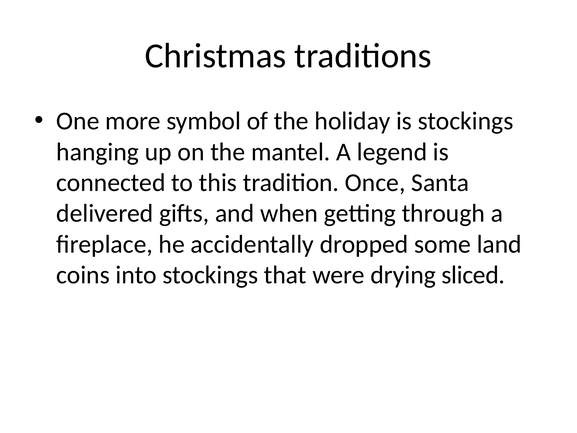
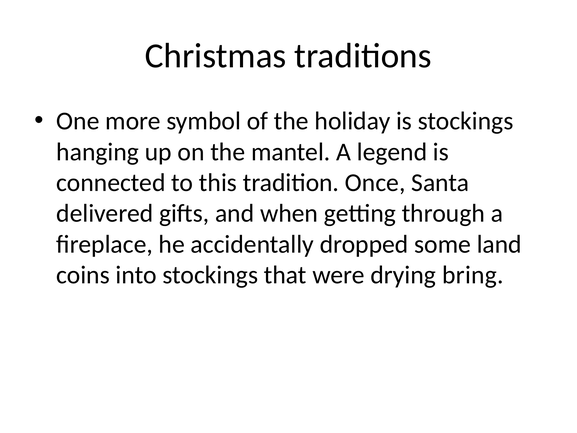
sliced: sliced -> bring (473, 275)
